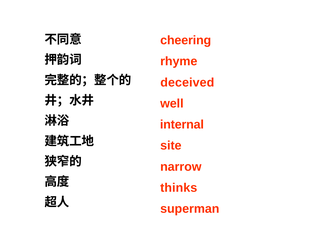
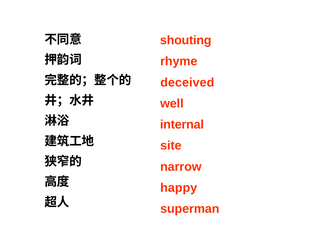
cheering: cheering -> shouting (186, 40)
thinks: thinks -> happy (179, 188)
